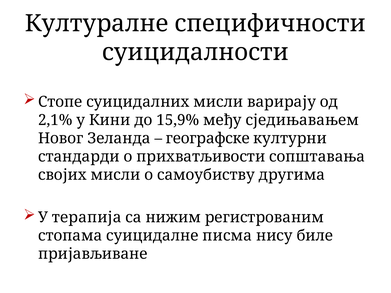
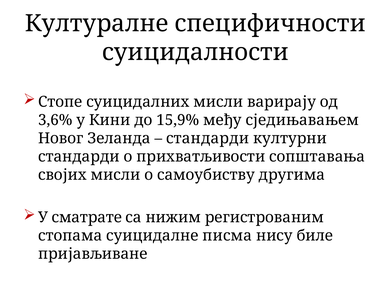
2,1%: 2,1% -> 3,6% (55, 120)
географске: географске -> стандарди (208, 138)
терапија: терапија -> сматрате (87, 218)
